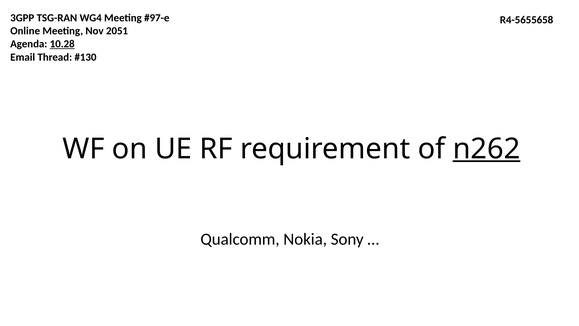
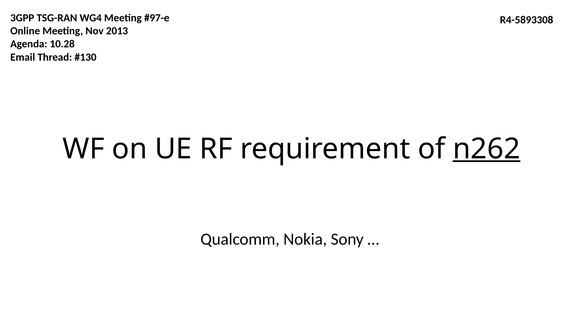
R4-5655658: R4-5655658 -> R4-5893308 (527, 20)
2051: 2051 -> 2013 (117, 31)
10.28 underline: present -> none (62, 44)
